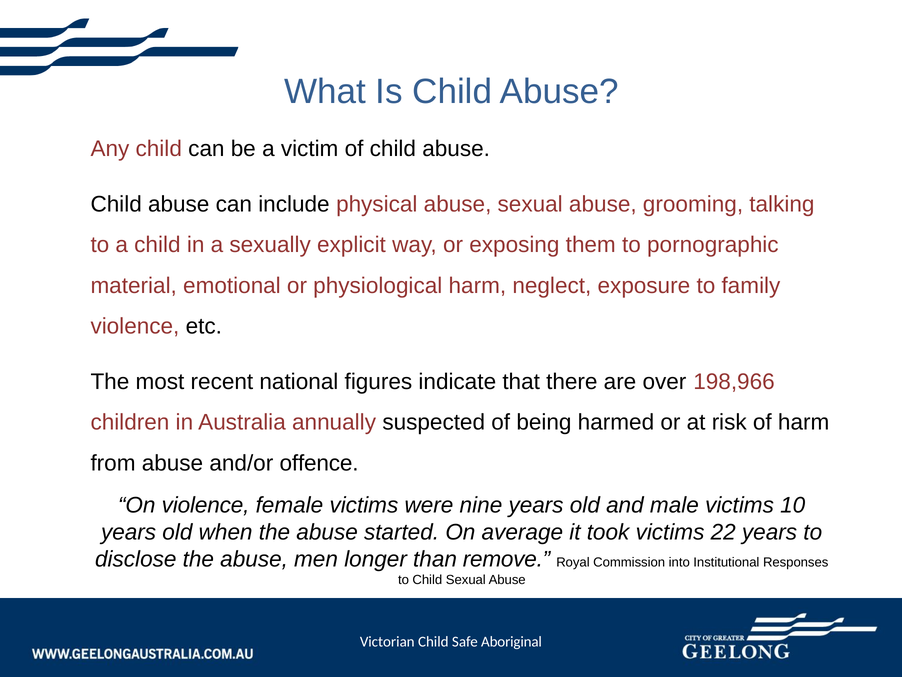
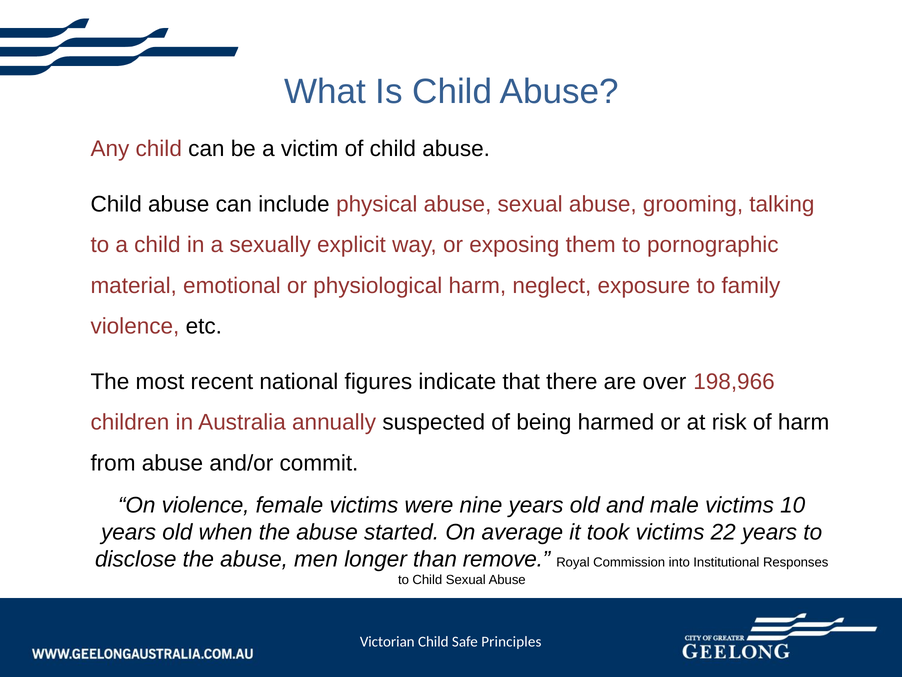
offence: offence -> commit (319, 463)
Aboriginal: Aboriginal -> Principles (511, 642)
